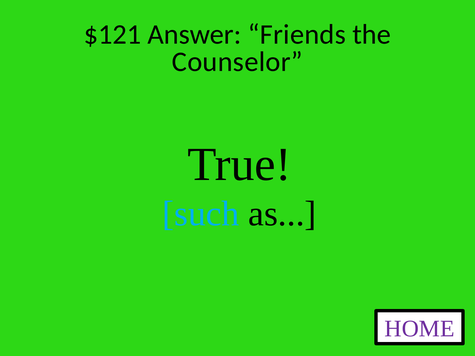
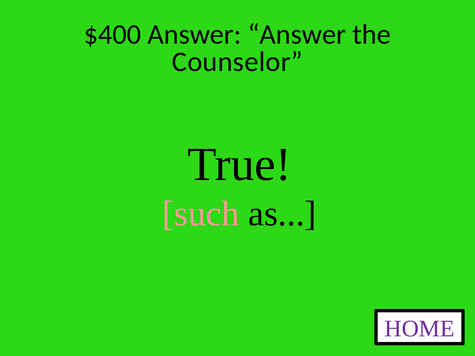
$121: $121 -> $400 (113, 35)
Answer Friends: Friends -> Answer (297, 35)
such colour: light blue -> pink (201, 214)
